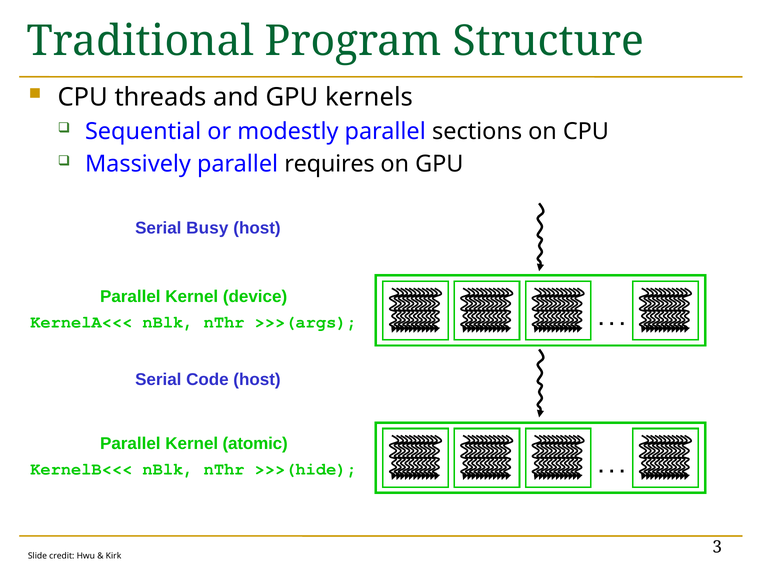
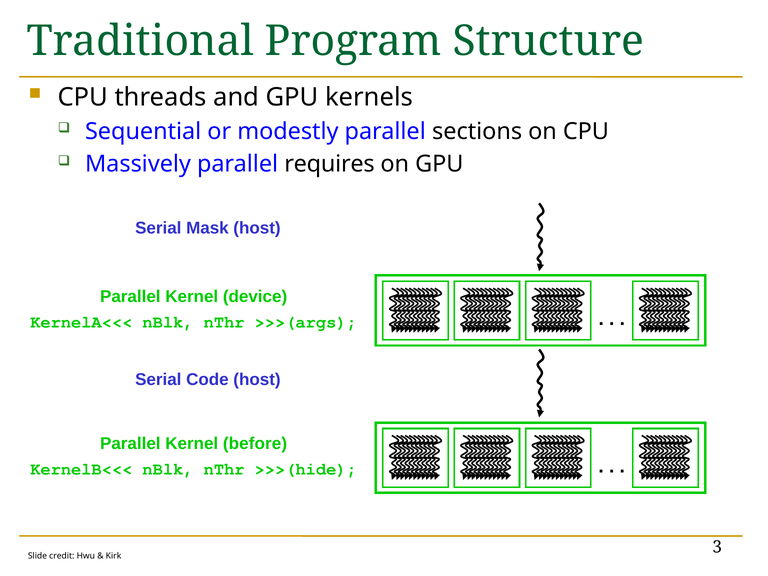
Busy: Busy -> Mask (207, 228)
atomic: atomic -> before (255, 444)
